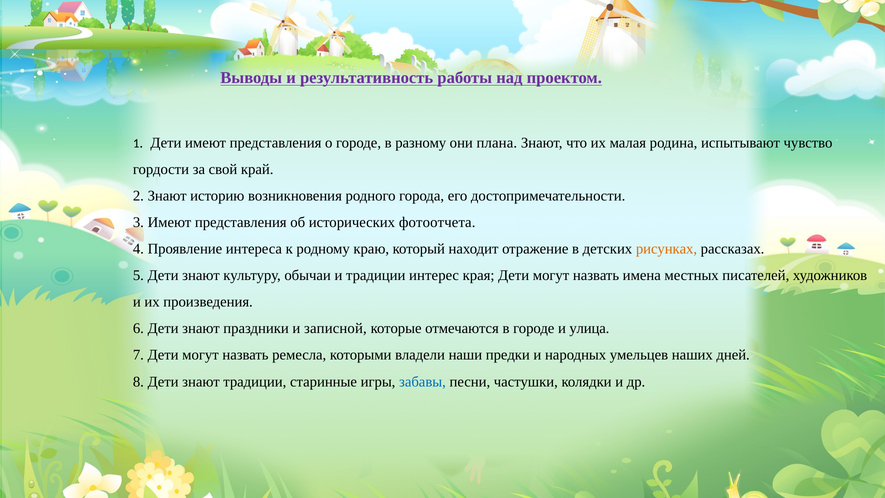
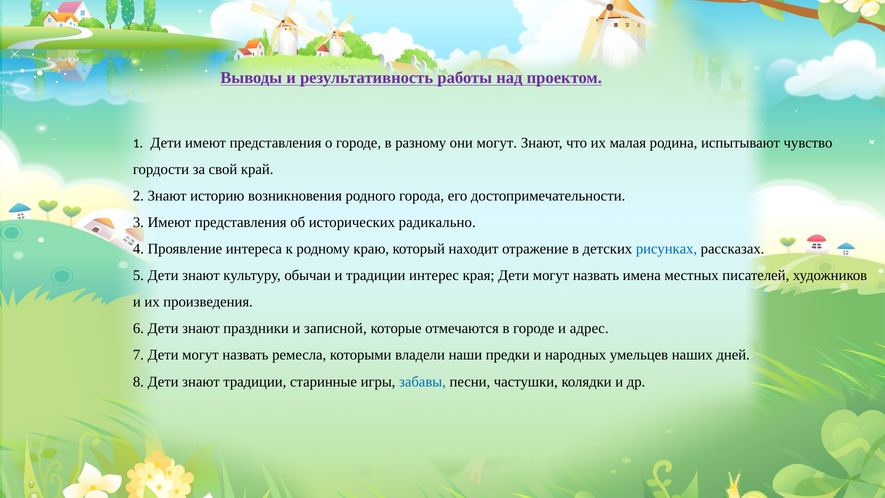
они плана: плана -> могут (497, 143)
фотоотчета: фотоотчета -> радикально (437, 222)
рисунках colour: orange -> blue (666, 249)
улица: улица -> адрес (589, 328)
